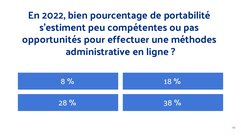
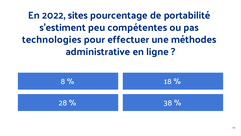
bien: bien -> sites (78, 15)
opportunités: opportunités -> technologies (52, 40)
